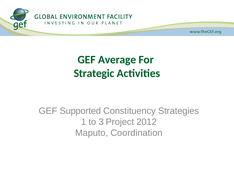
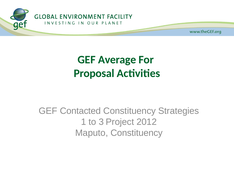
Strategic: Strategic -> Proposal (94, 73)
Supported: Supported -> Contacted (80, 111)
Maputo Coordination: Coordination -> Constituency (137, 132)
